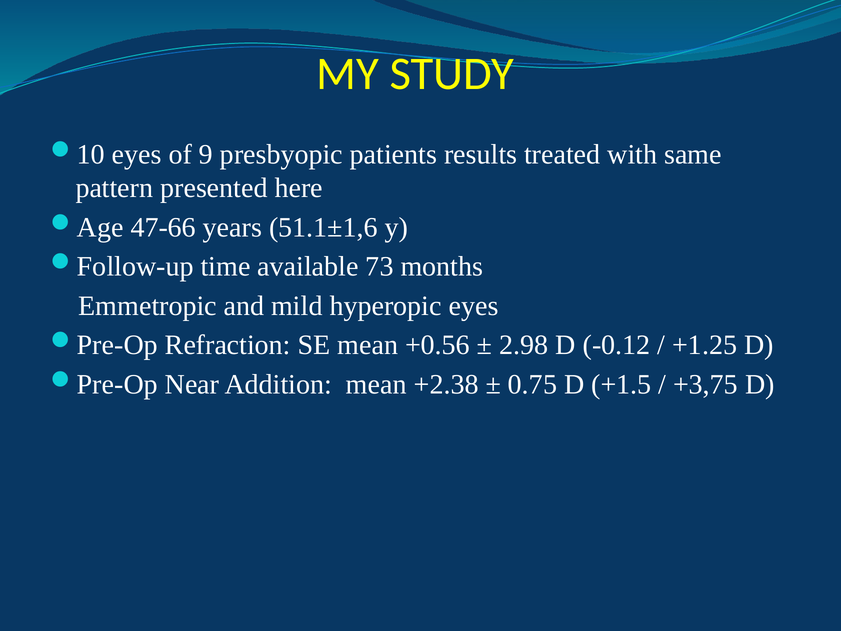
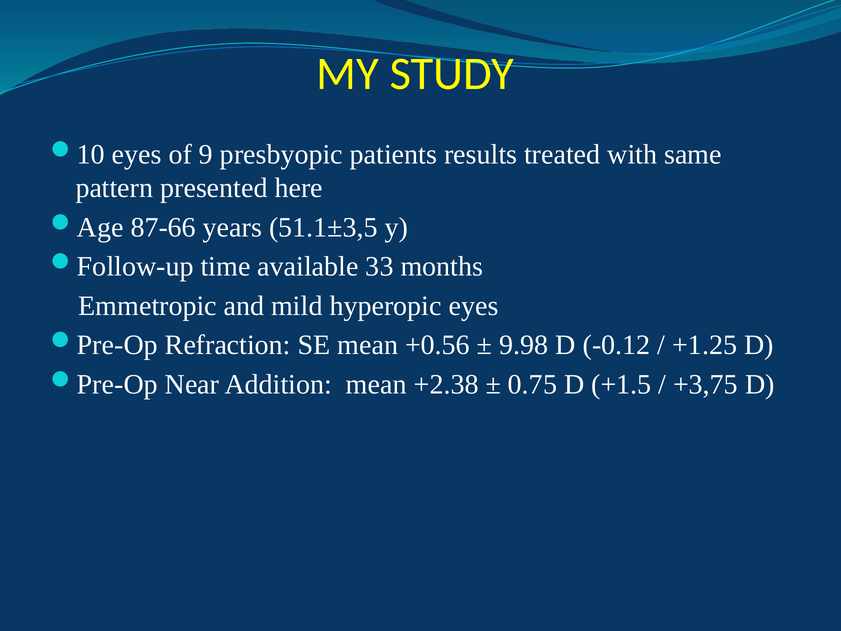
47-66: 47-66 -> 87-66 (163, 227)
51.1±1,6: 51.1±1,6 -> 51.1±3,5 (323, 227)
73: 73 -> 33 (380, 266)
2.98: 2.98 -> 9.98 (524, 345)
